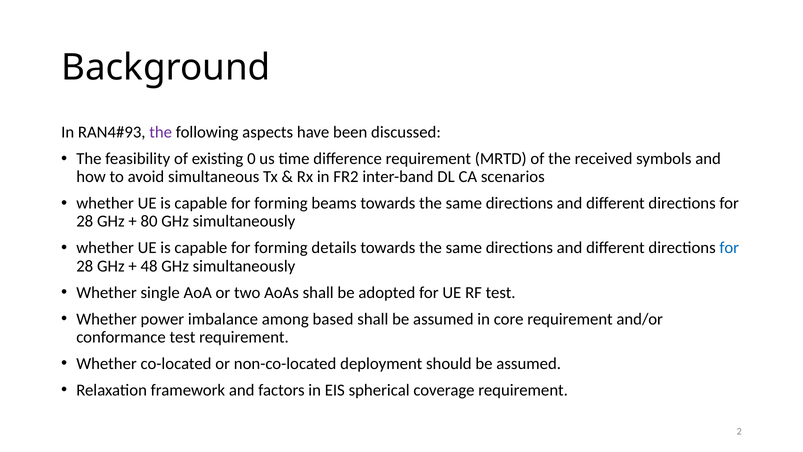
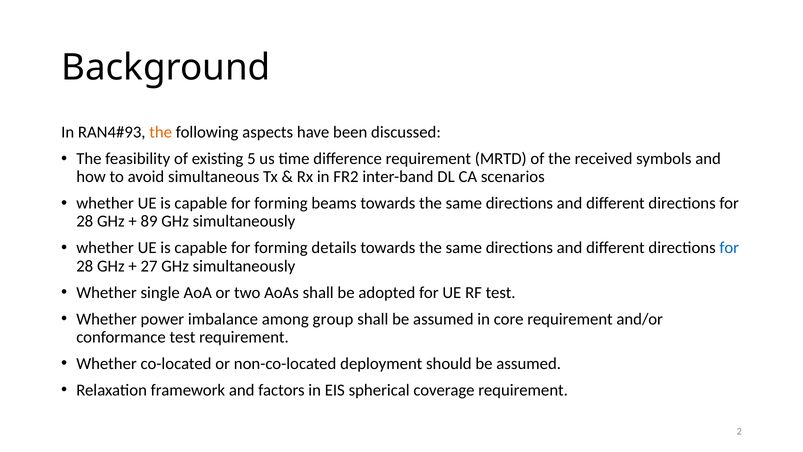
the colour: purple -> orange (161, 132)
0: 0 -> 5 (251, 159)
80: 80 -> 89 (149, 221)
48: 48 -> 27 (149, 266)
based: based -> group (333, 319)
